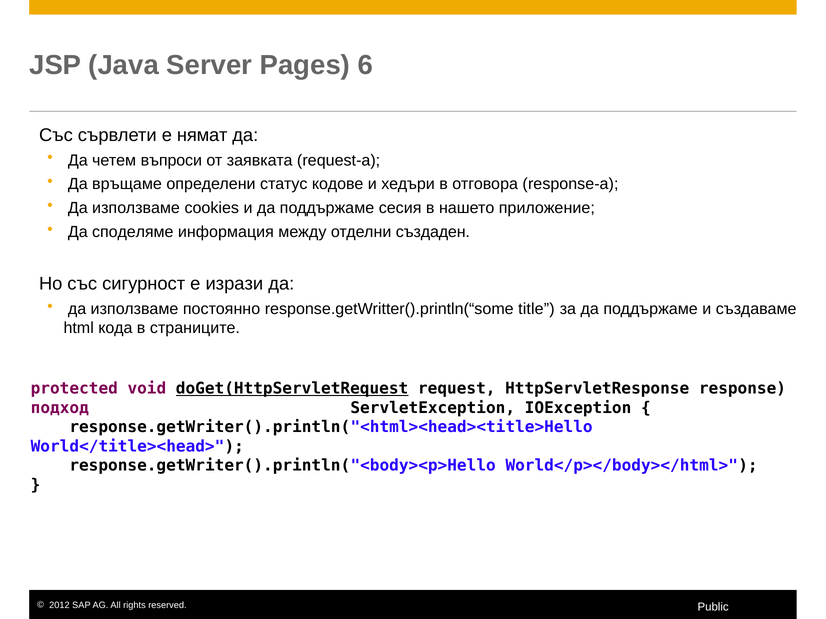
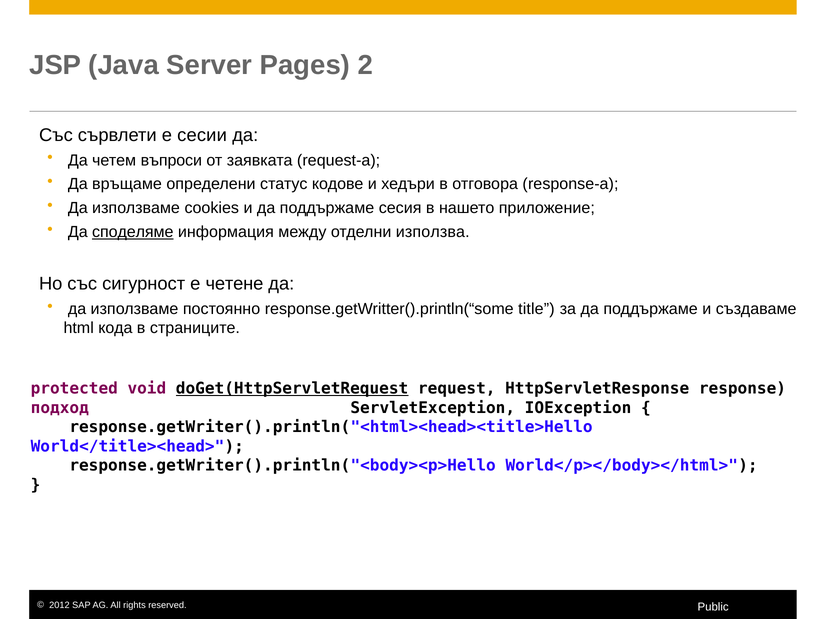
6: 6 -> 2 (365, 65)
нямат: нямат -> сесии (202, 135)
споделяме underline: none -> present (133, 232)
създаден: създаден -> използва (433, 232)
изрази: изрази -> четене (234, 284)
